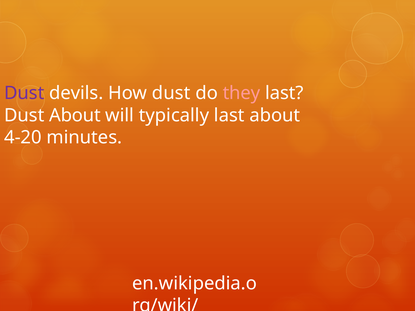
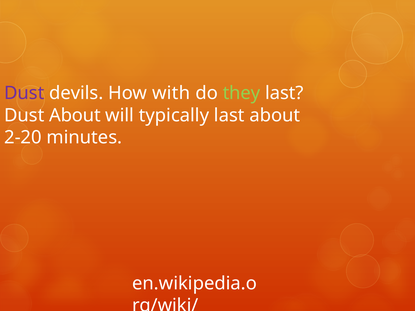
How dust: dust -> with (171, 93)
they colour: pink -> light green (241, 93)
4-20: 4-20 -> 2-20 (23, 138)
